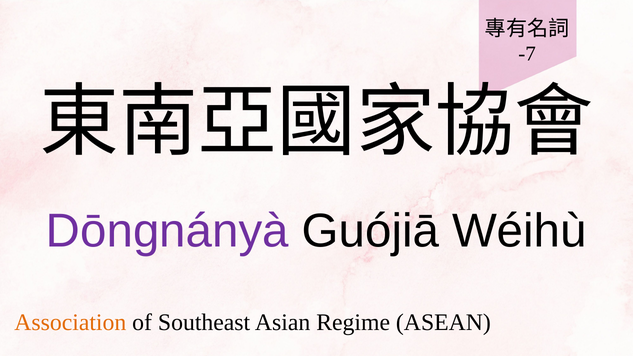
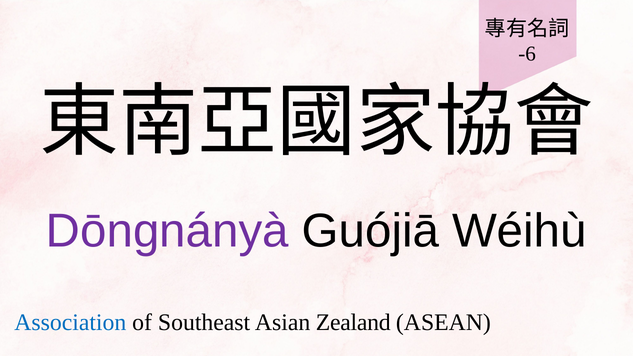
-7: -7 -> -6 (527, 54)
Association colour: orange -> blue (70, 323)
Regime: Regime -> Zealand (353, 323)
